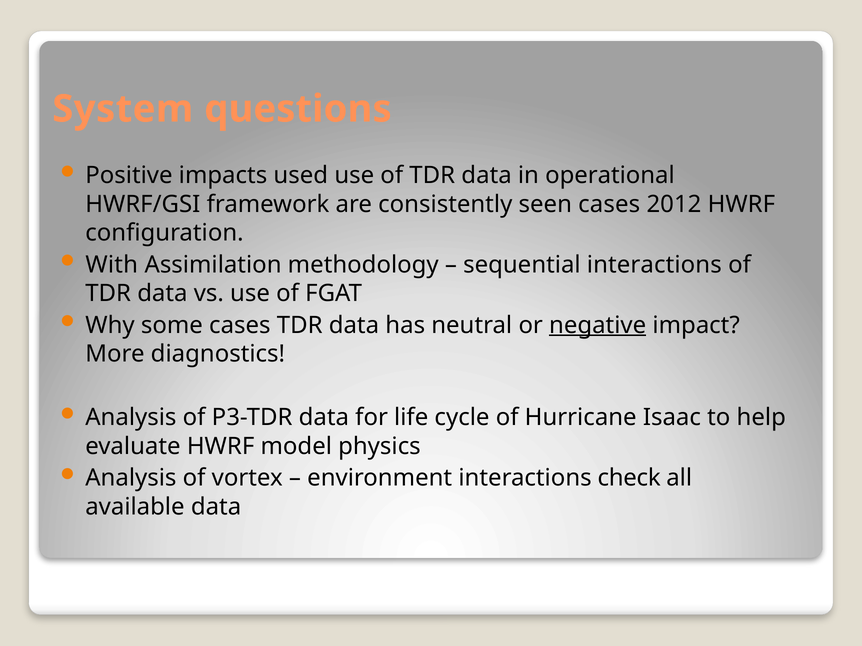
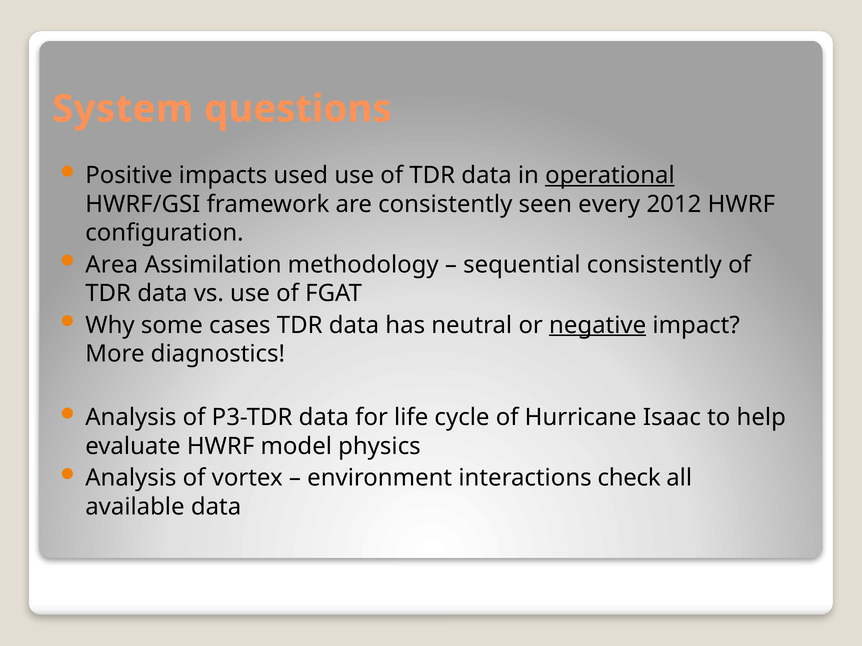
operational underline: none -> present (610, 176)
seen cases: cases -> every (609, 204)
With: With -> Area (112, 265)
sequential interactions: interactions -> consistently (654, 265)
